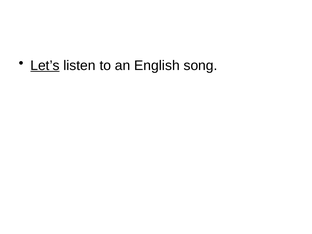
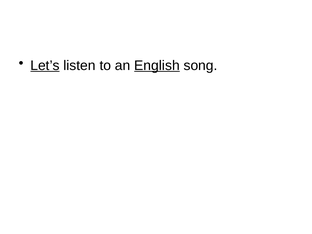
English underline: none -> present (157, 65)
